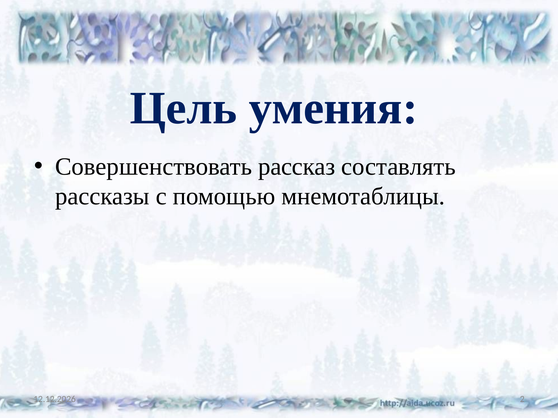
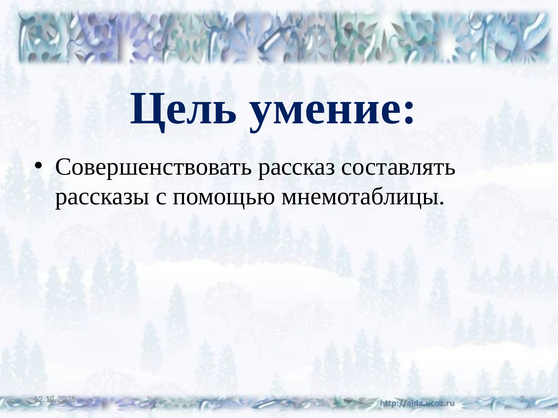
умения: умения -> умение (333, 108)
